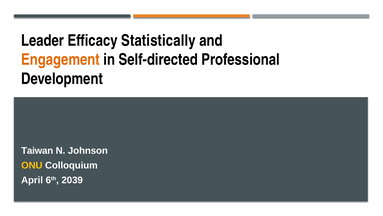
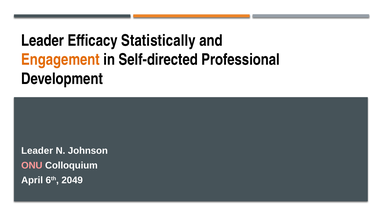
Taiwan: Taiwan -> Leader (37, 150)
ONU colour: yellow -> pink (32, 165)
2039: 2039 -> 2049 (72, 180)
